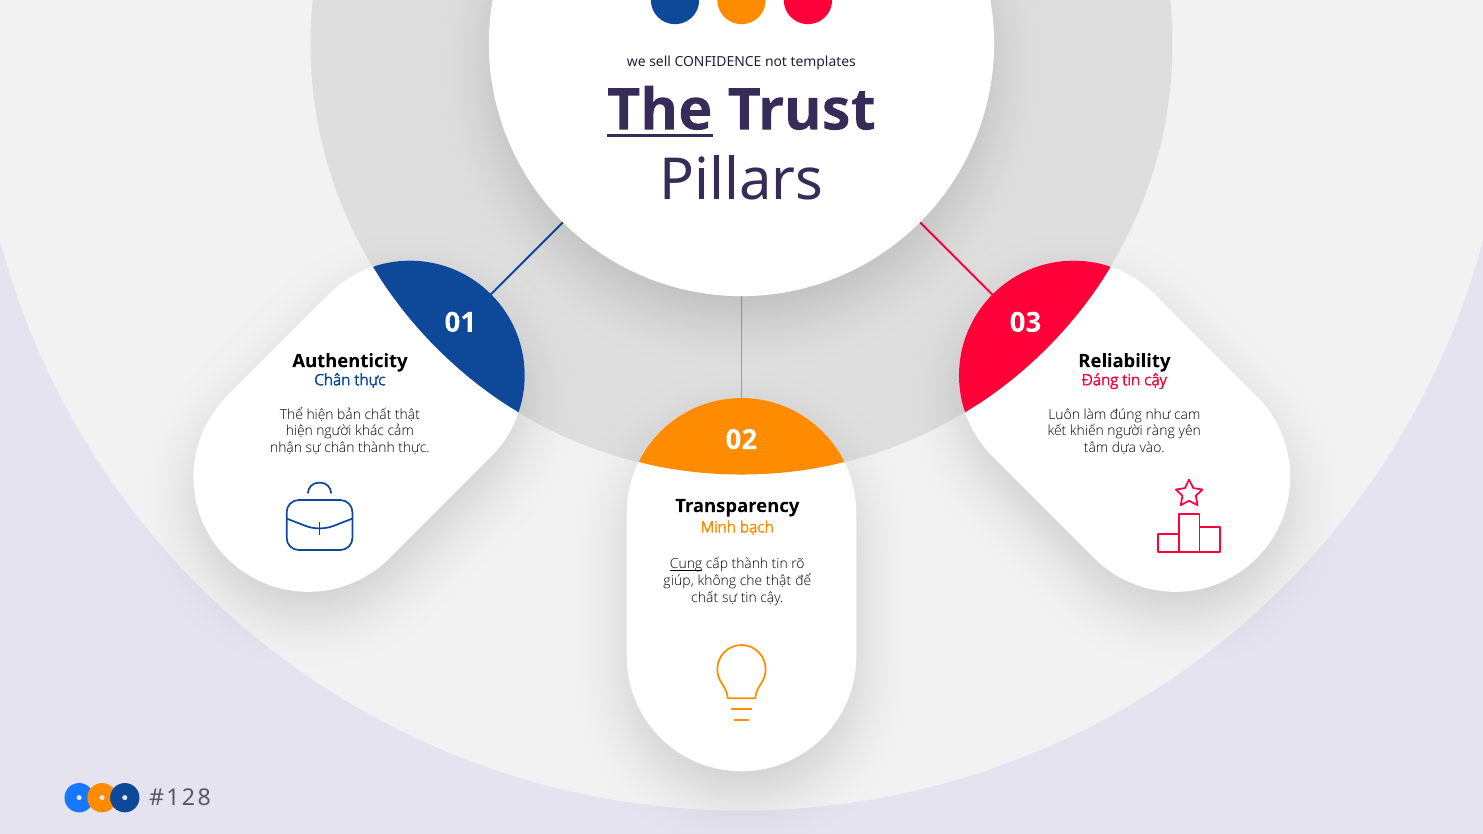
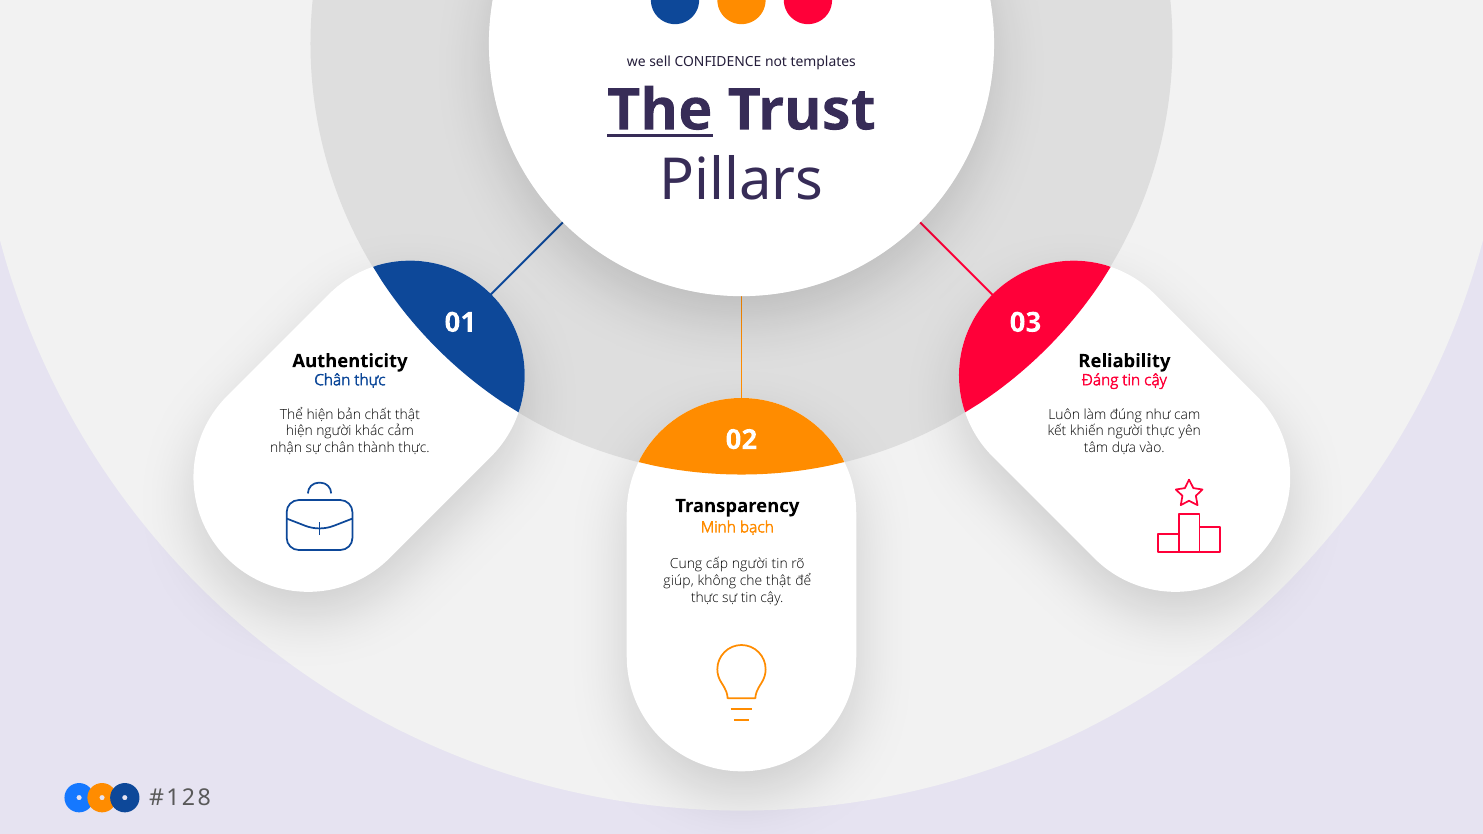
người ràng: ràng -> thực (1161, 431)
Cung underline: present -> none (686, 564)
cấp thành: thành -> người (750, 564)
chất: chất -> thực (705, 598)
